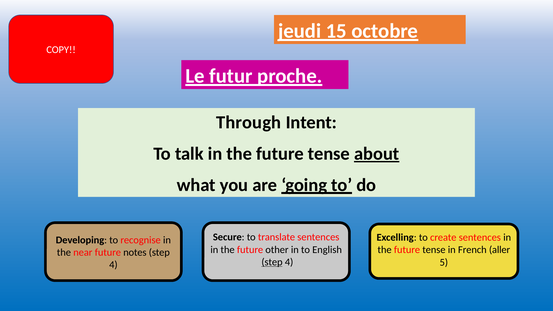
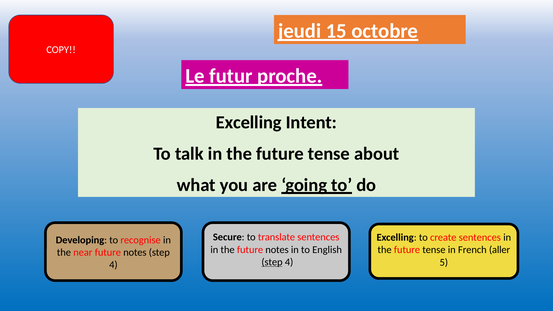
Through: Through -> Excelling (249, 122)
about underline: present -> none (377, 154)
the future other: other -> notes (277, 250)
